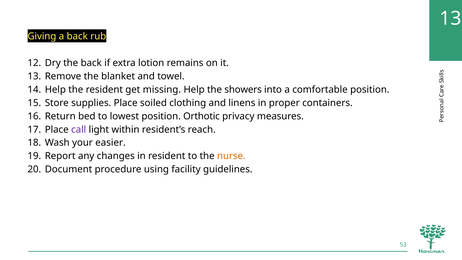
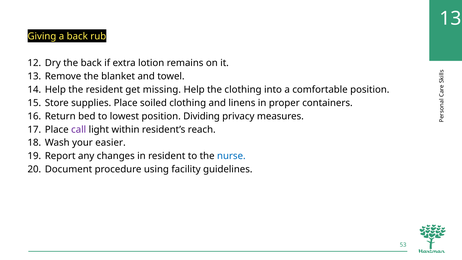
the showers: showers -> clothing (243, 90)
Orthotic: Orthotic -> Dividing (202, 116)
nurse colour: orange -> blue (231, 156)
